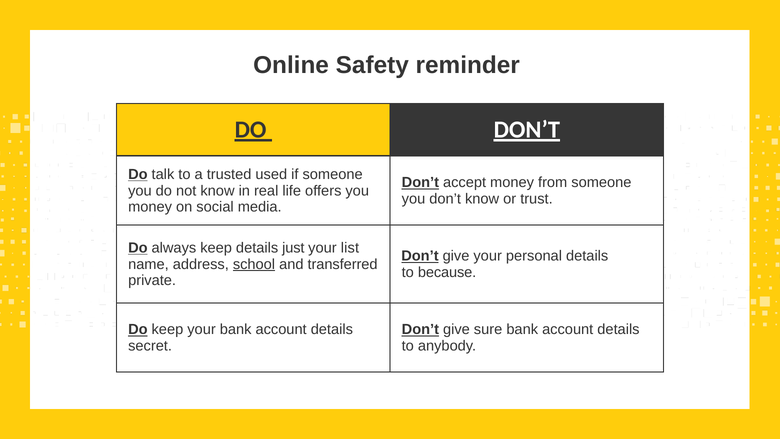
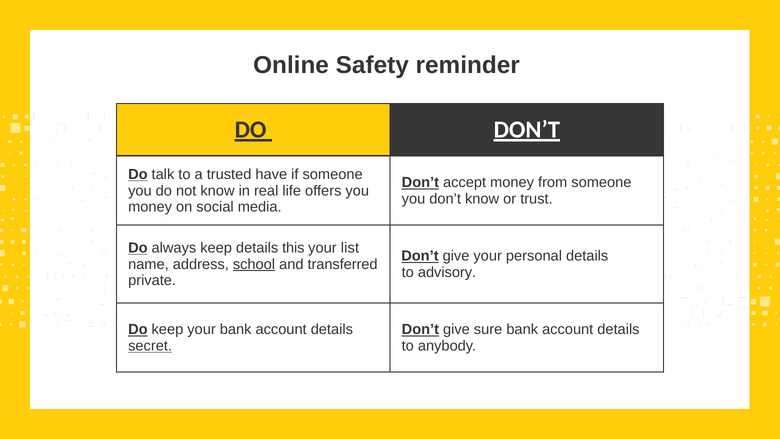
used: used -> have (271, 174)
just: just -> this (293, 248)
because: because -> advisory (447, 272)
secret underline: none -> present (150, 346)
